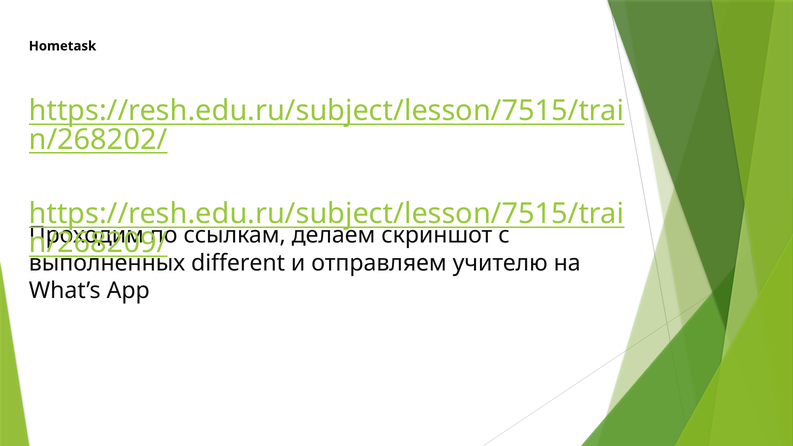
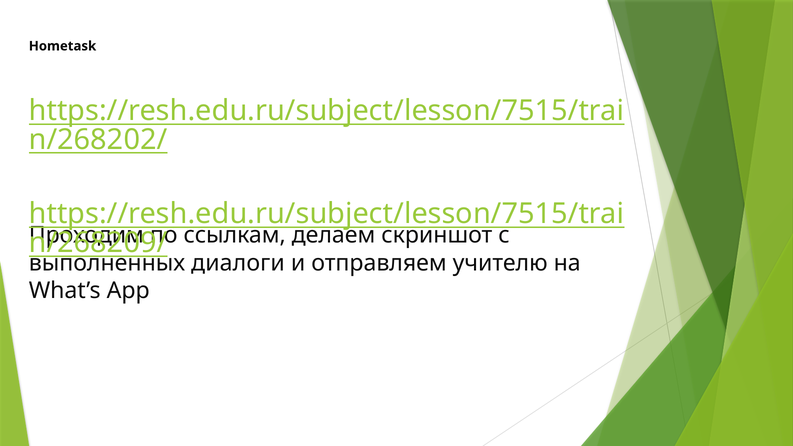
different: different -> диалоги (238, 263)
